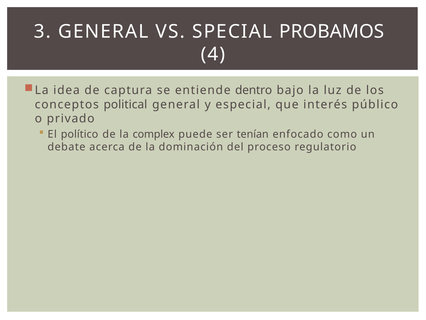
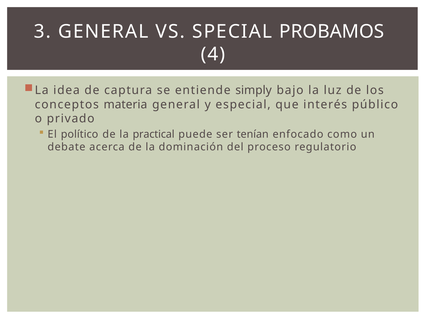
dentro: dentro -> simply (254, 90)
political: political -> materia (125, 104)
complex: complex -> practical (154, 134)
